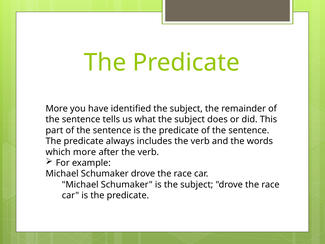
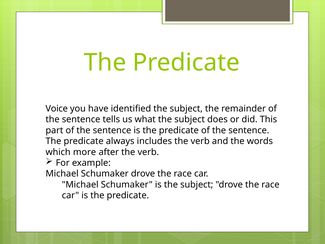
More: More -> Voice (57, 109)
